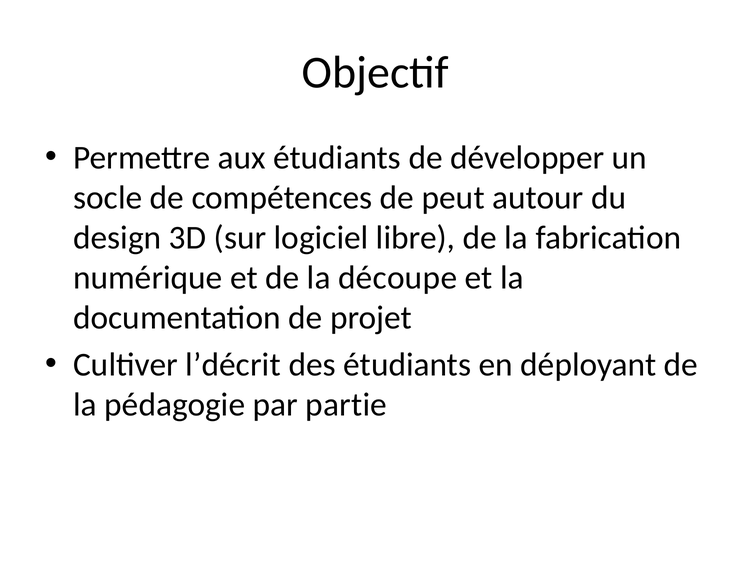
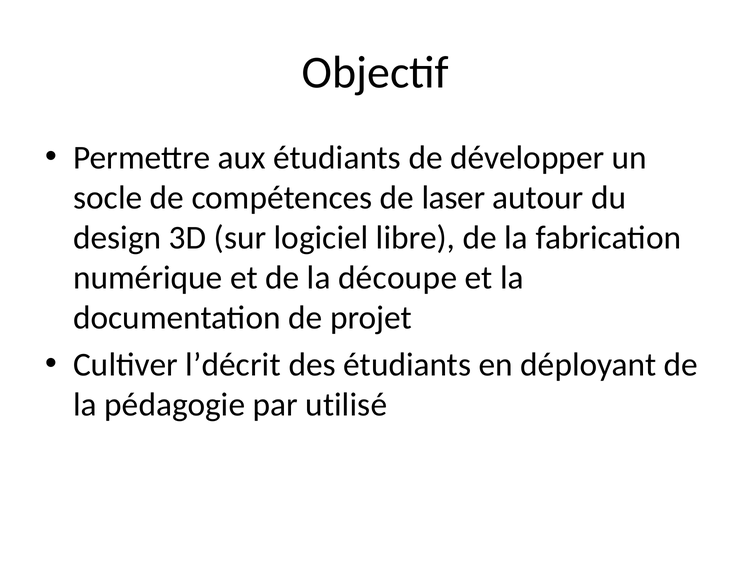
peut: peut -> laser (453, 198)
partie: partie -> utilisé (346, 405)
